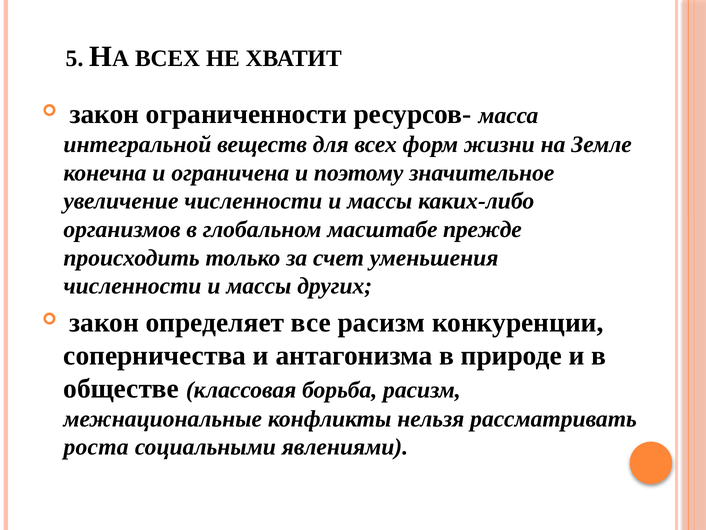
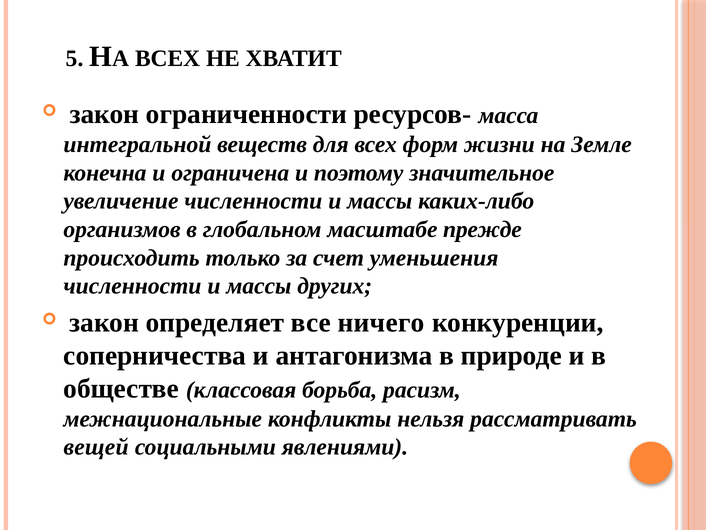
все расизм: расизм -> ничего (381, 322)
роста: роста -> вещей (96, 447)
